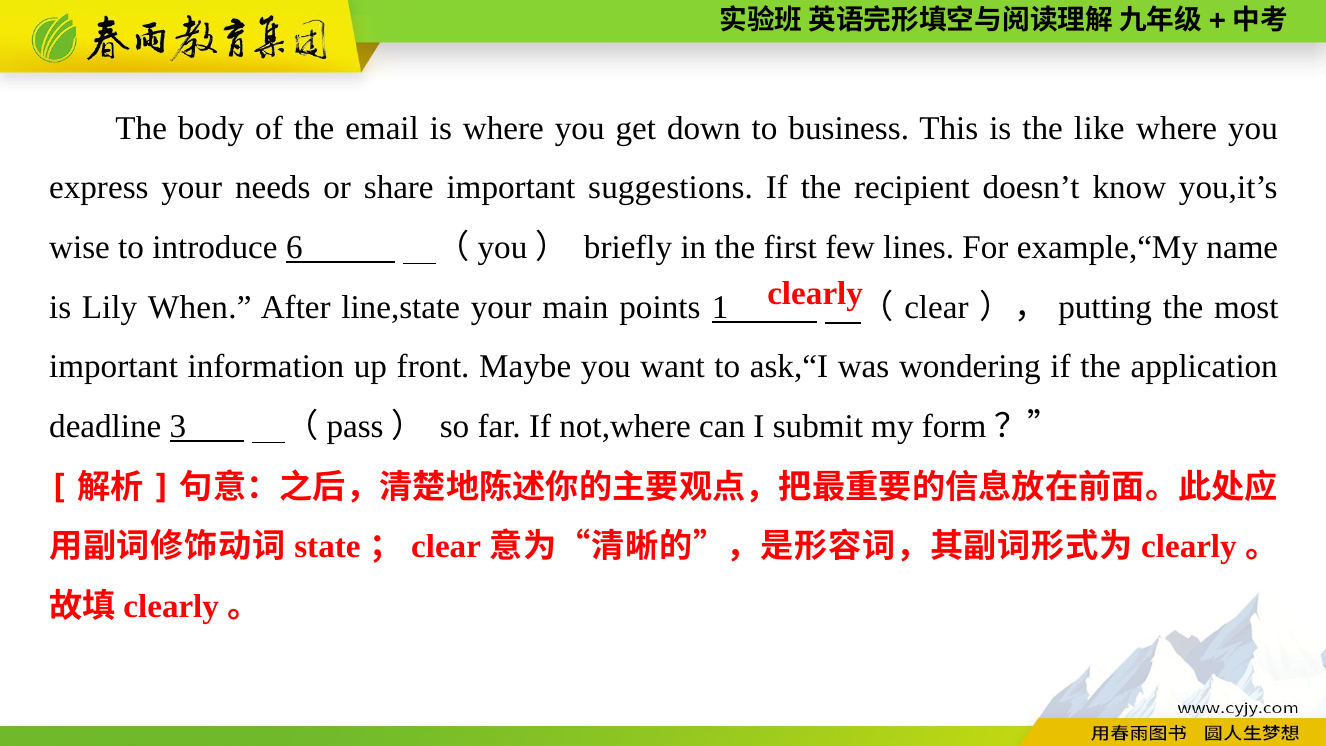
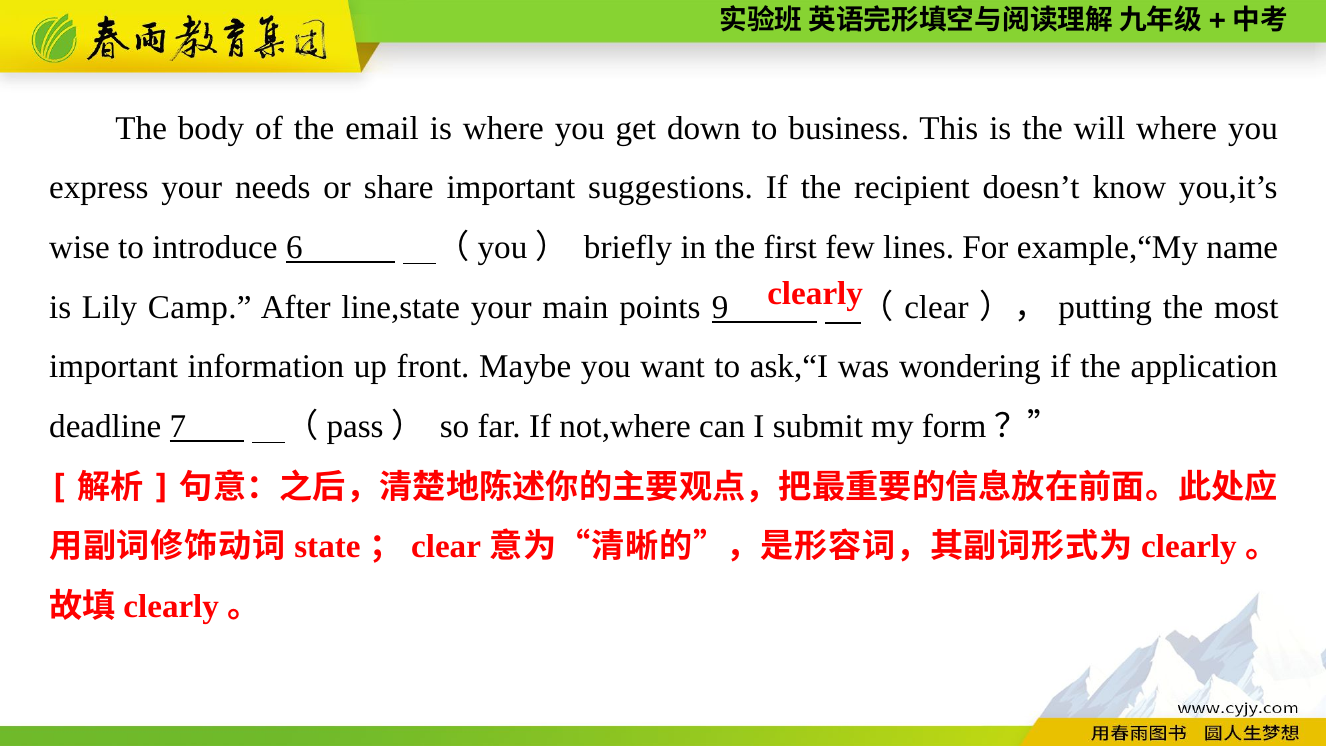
like: like -> will (1099, 128)
When: When -> Camp (200, 307)
1: 1 -> 9 (720, 307)
3: 3 -> 7 (178, 427)
